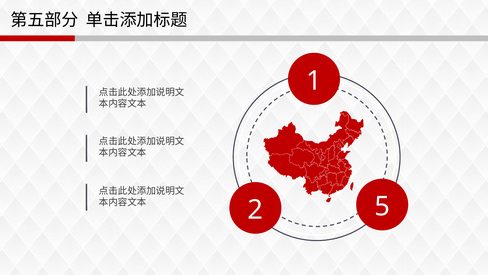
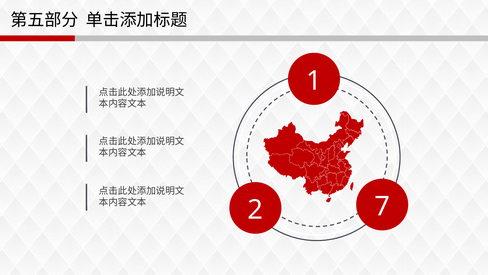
5: 5 -> 7 (382, 206)
